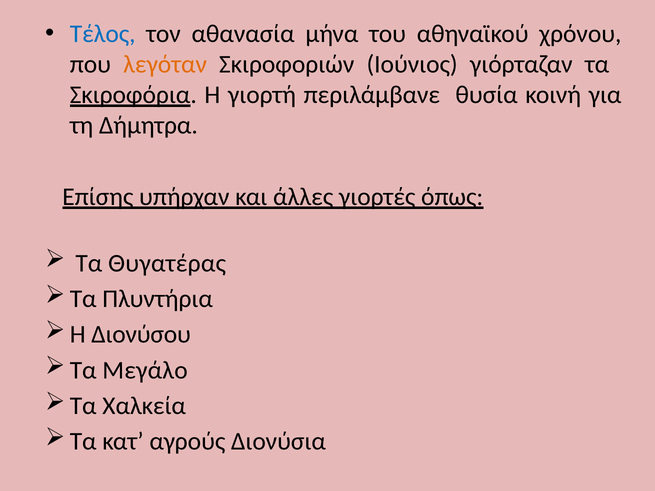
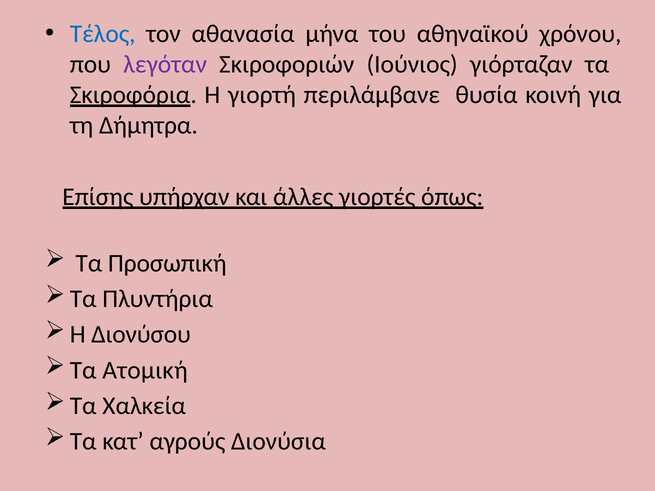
λεγόταν colour: orange -> purple (165, 64)
Θυγατέρας: Θυγατέρας -> Προσωπική (167, 263)
Μεγάλο: Μεγάλο -> Ατομική (145, 370)
